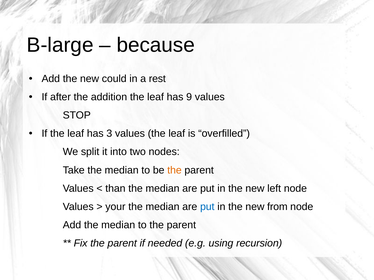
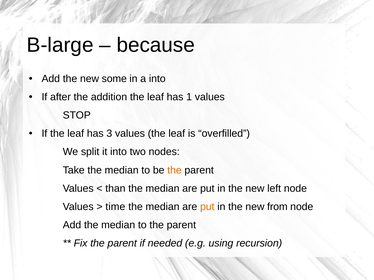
could: could -> some (114, 79)
a rest: rest -> into (157, 79)
9: 9 -> 1 (189, 97)
your: your -> time (115, 207)
put colour: blue -> orange (207, 207)
